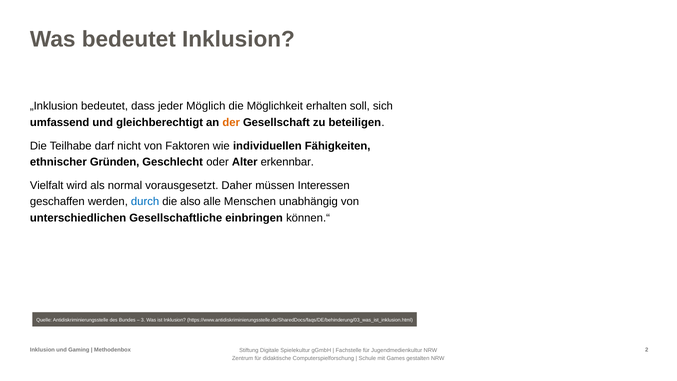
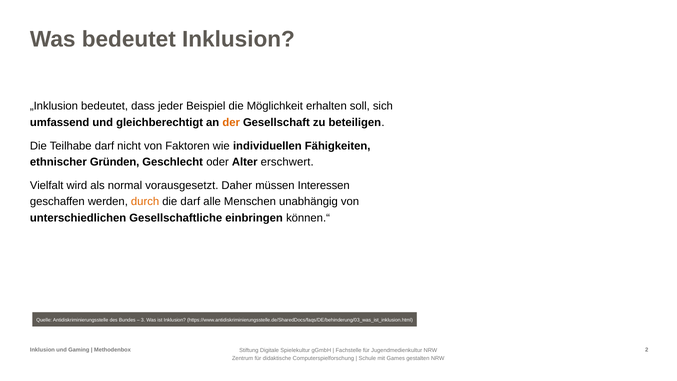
Möglich: Möglich -> Beispiel (206, 106)
erkennbar: erkennbar -> erschwert (287, 162)
durch colour: blue -> orange (145, 201)
die also: also -> darf (190, 201)
